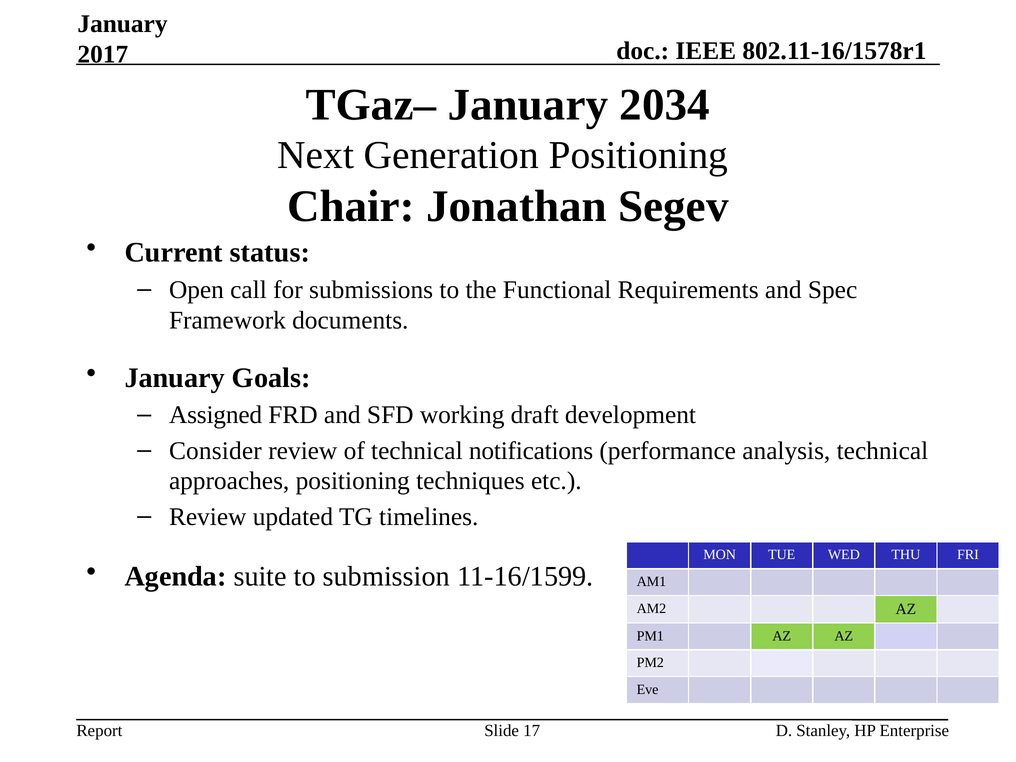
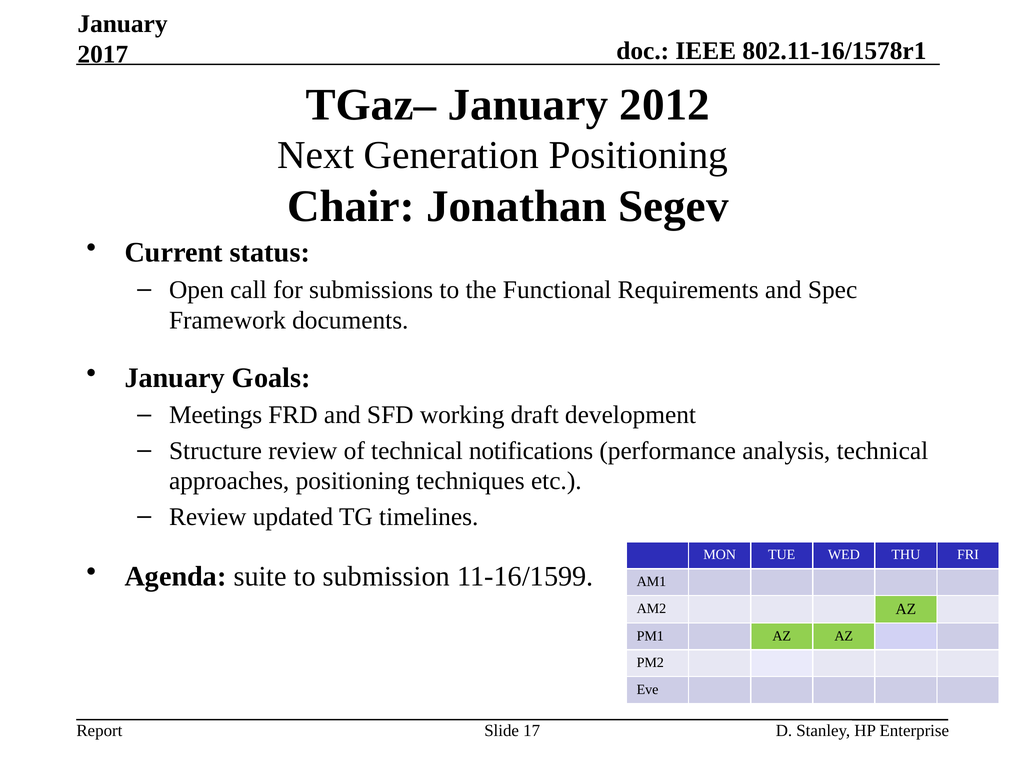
2034: 2034 -> 2012 (665, 105)
Assigned: Assigned -> Meetings (216, 415)
Consider: Consider -> Structure (215, 451)
